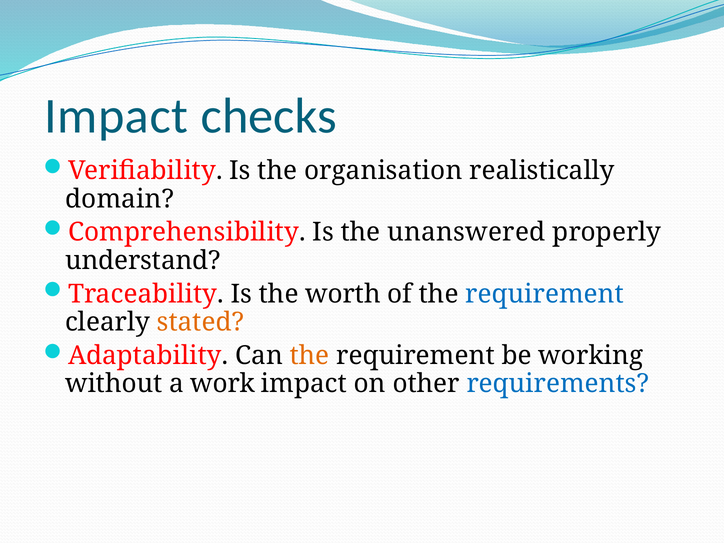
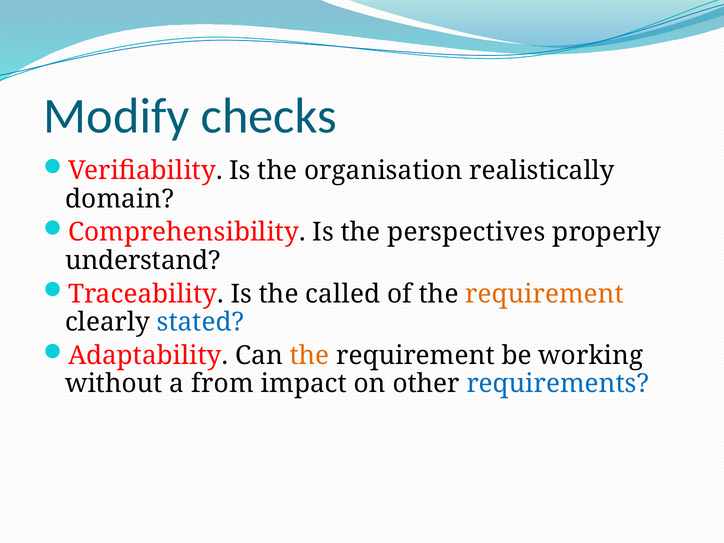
Impact: Impact -> Modify (116, 116)
unanswered: unanswered -> perspectives (466, 232)
worth: worth -> called (343, 294)
requirement colour: blue -> orange (545, 294)
stated colour: orange -> blue (200, 322)
work: work -> from (222, 384)
